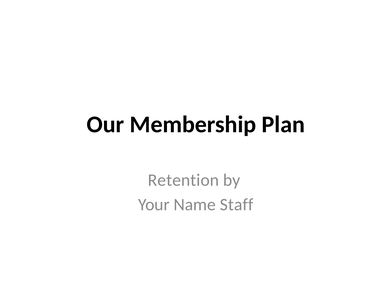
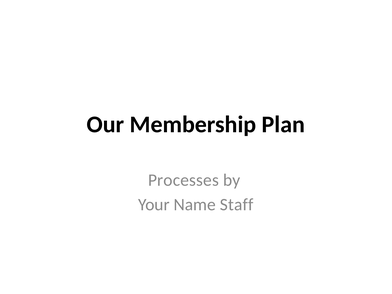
Retention: Retention -> Processes (183, 180)
